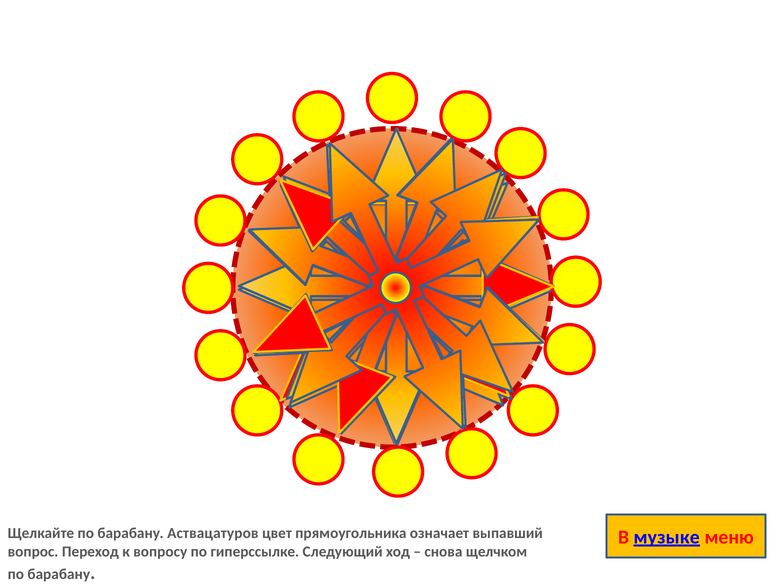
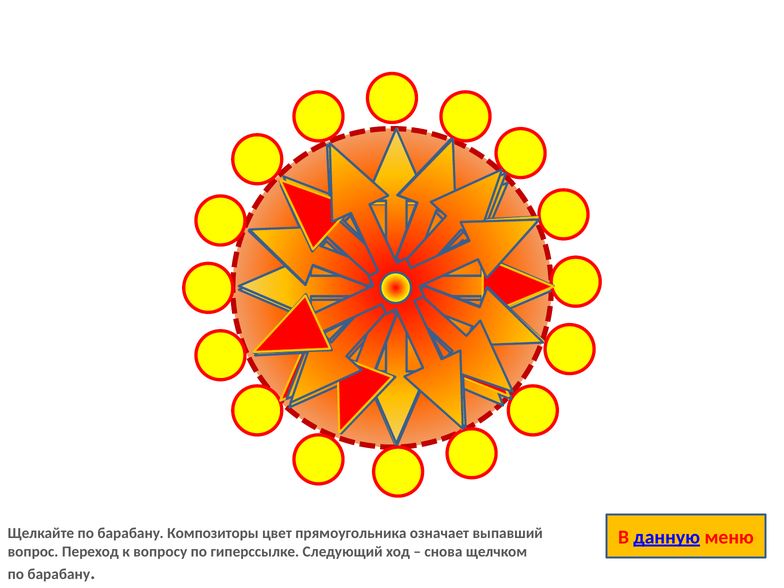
Аствацатуров: Аствацатуров -> Композиторы (213, 533)
музыке: музыке -> данную (667, 537)
